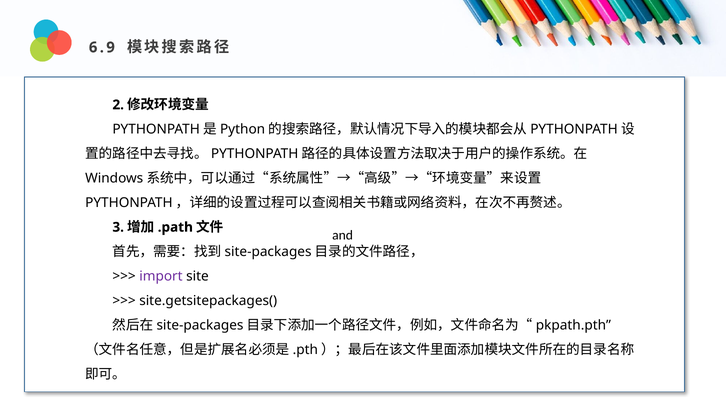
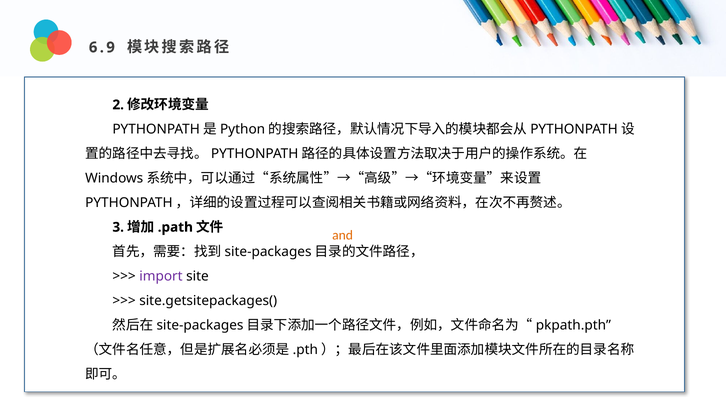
and colour: black -> orange (343, 236)
